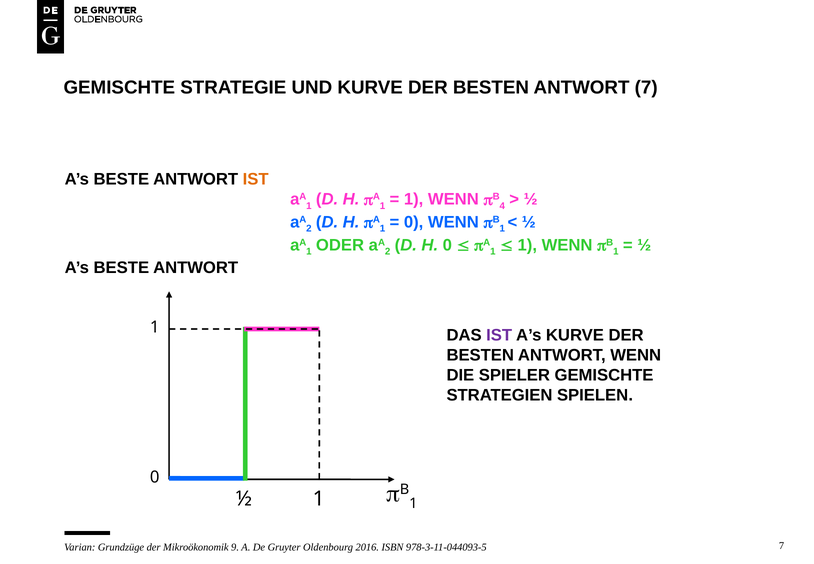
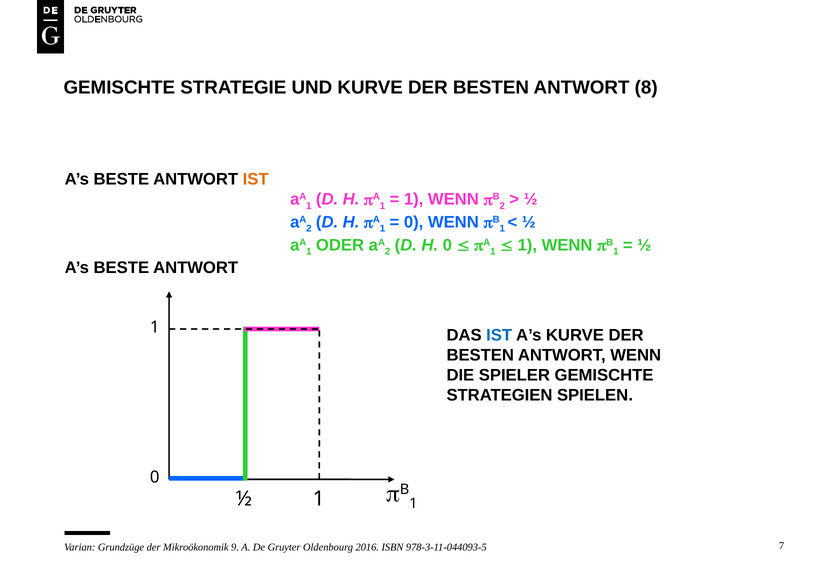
ANTWORT 7: 7 -> 8 (646, 88)
4: 4 -> 2 (502, 206)
IST colour: purple -> blue (499, 335)
